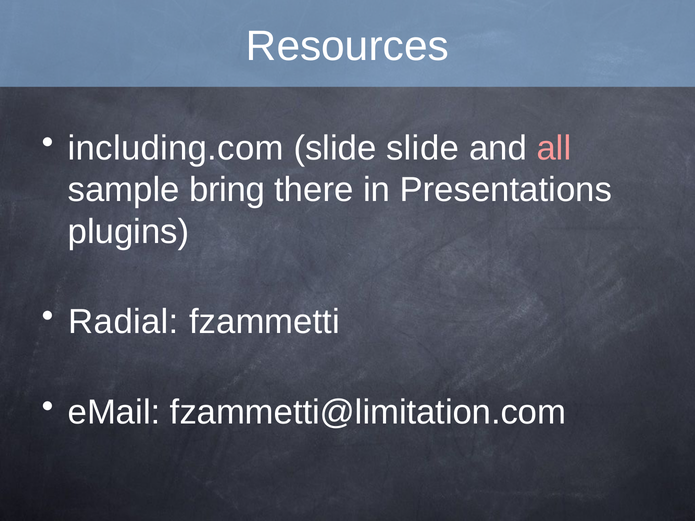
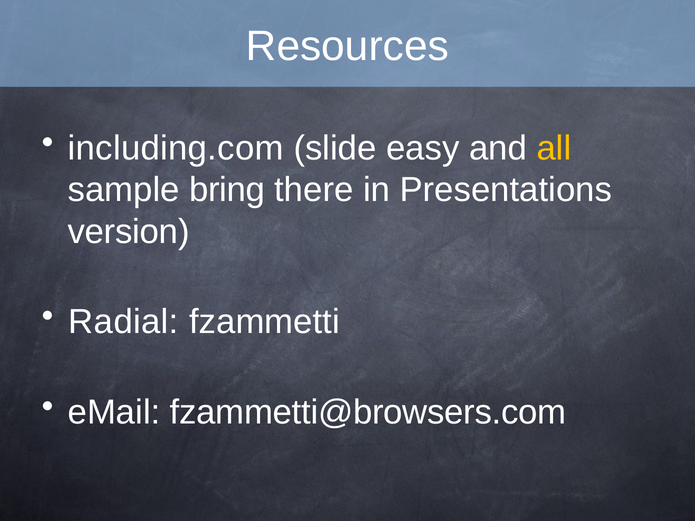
slide slide: slide -> easy (423, 148)
all colour: pink -> yellow (554, 148)
plugins: plugins -> version (129, 232)
fzammetti@limitation.com: fzammetti@limitation.com -> fzammetti@browsers.com (368, 412)
